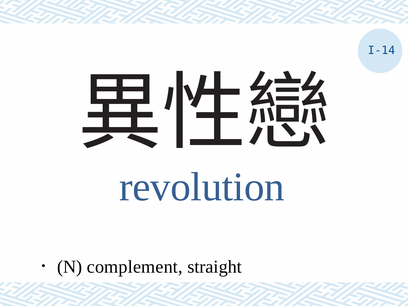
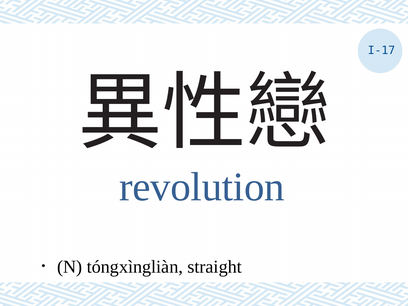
I-14: I-14 -> I-17 (381, 50)
complement: complement -> tóngxìngliàn (135, 267)
